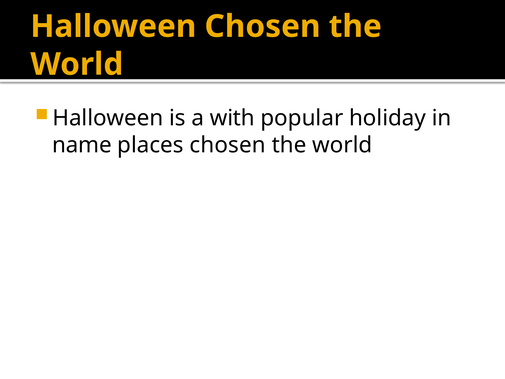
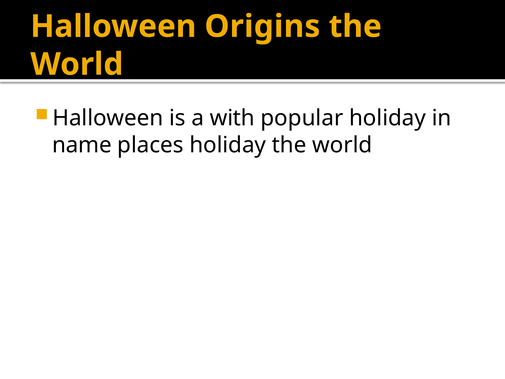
Halloween Chosen: Chosen -> Origins (262, 26)
places chosen: chosen -> holiday (228, 145)
